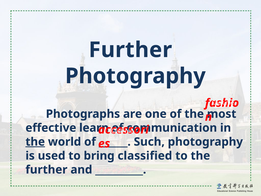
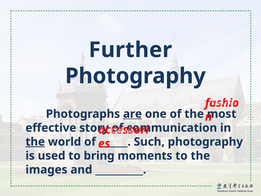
are underline: none -> present (133, 114)
learn: learn -> story (94, 128)
classified: classified -> moments (145, 156)
further: further -> images (46, 169)
